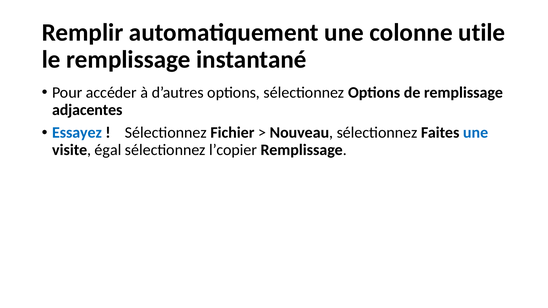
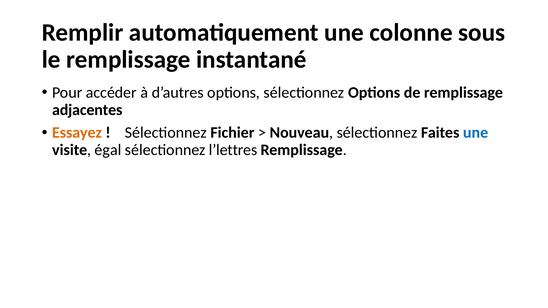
utile: utile -> sous (482, 32)
Essayez colour: blue -> orange (77, 133)
l’copier: l’copier -> l’lettres (233, 150)
